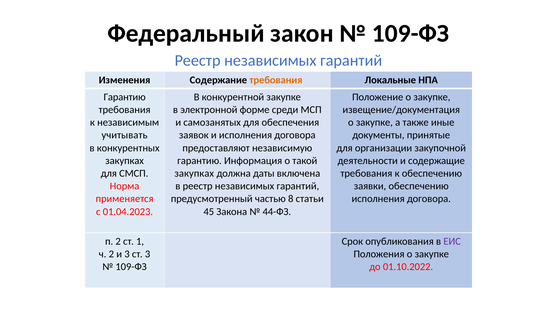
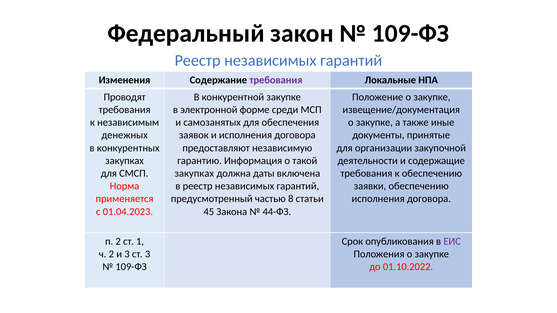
требования colour: orange -> purple (276, 80)
Гарантию: Гарантию -> Проводят (125, 97)
учитывать: учитывать -> денежных (125, 135)
